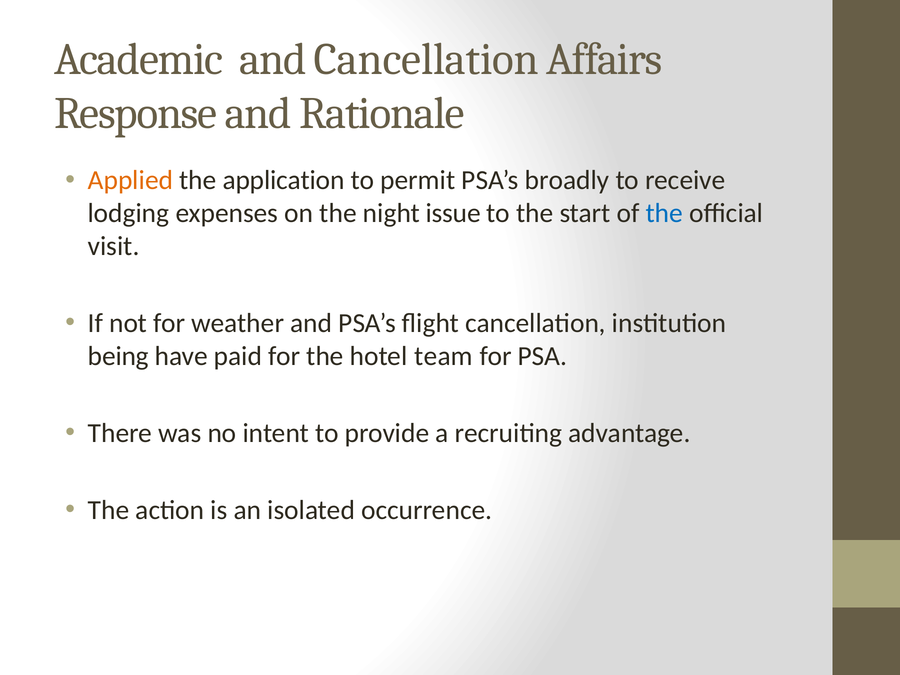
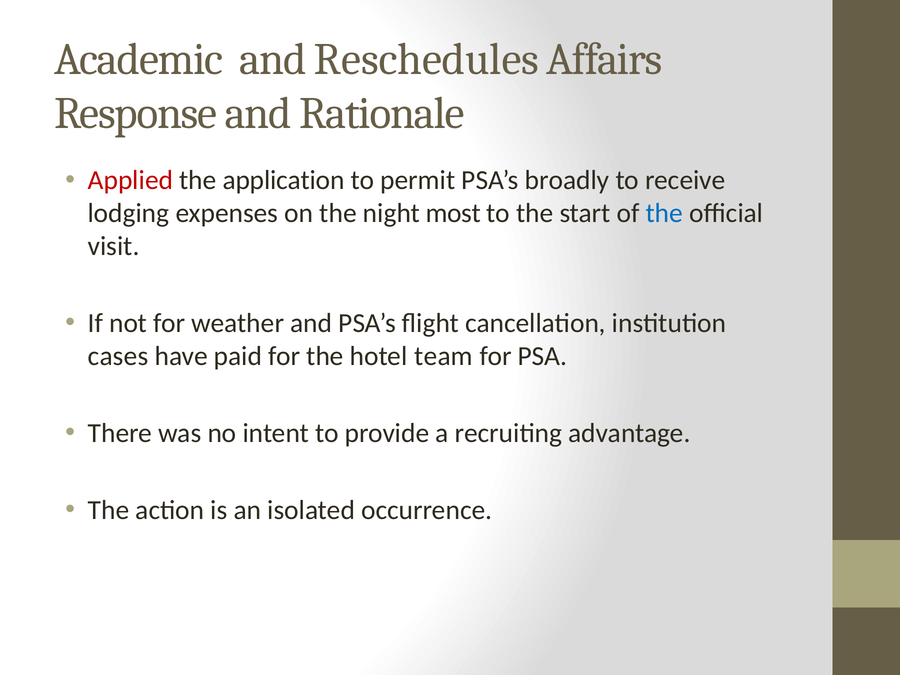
and Cancellation: Cancellation -> Reschedules (426, 59)
Applied colour: orange -> red (130, 180)
issue: issue -> most (453, 213)
being: being -> cases (118, 356)
